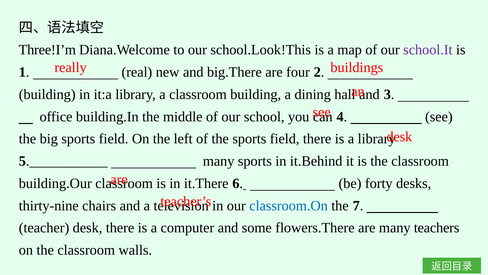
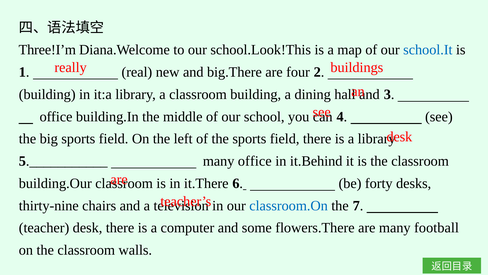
school.It colour: purple -> blue (428, 50)
many sports: sports -> office (255, 161)
teachers: teachers -> football (437, 227)
